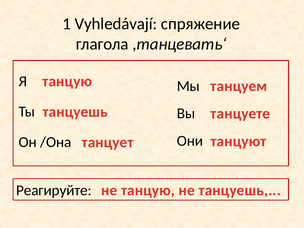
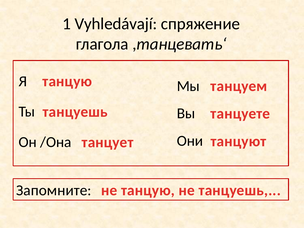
Реагируйте: Реагируйте -> Запомните (54, 190)
